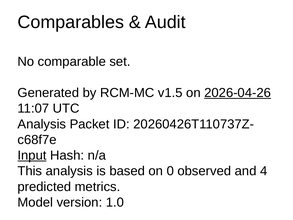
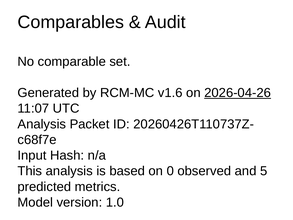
v1.5: v1.5 -> v1.6 (170, 93)
Input underline: present -> none (32, 155)
4: 4 -> 5 (264, 171)
